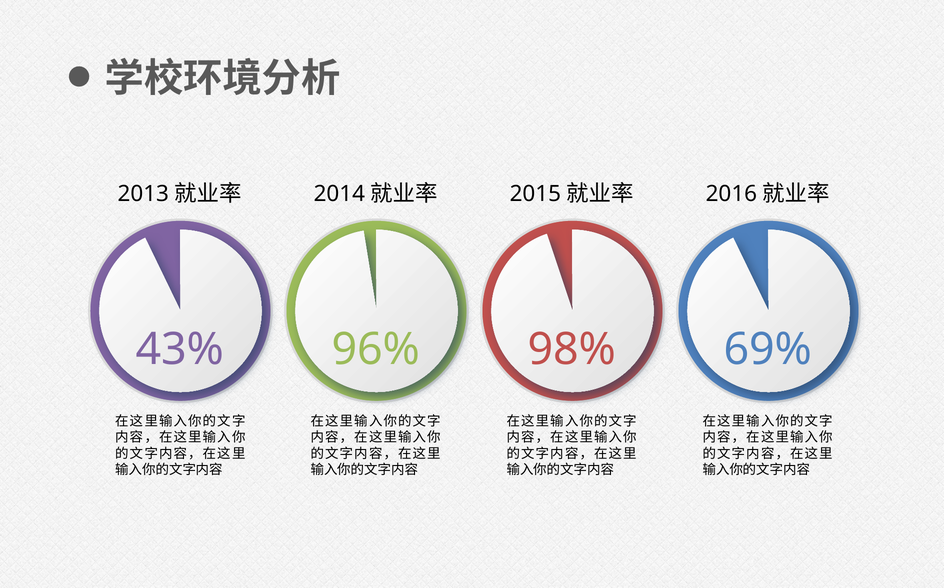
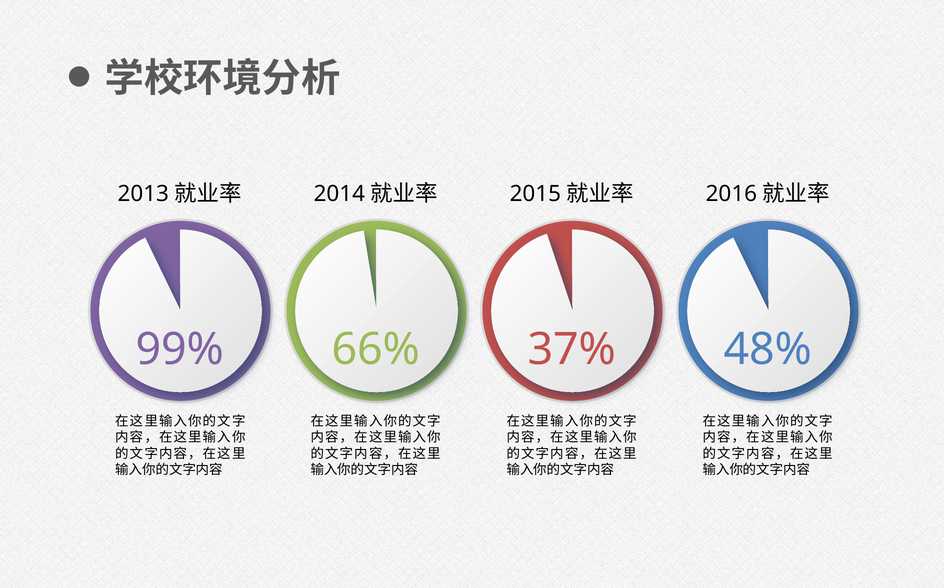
43%: 43% -> 99% (180, 350)
96%: 96% -> 66% (376, 350)
98%: 98% -> 37% (572, 350)
69%: 69% -> 48% (768, 350)
